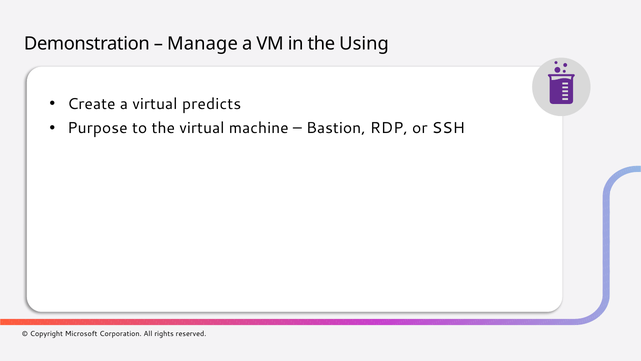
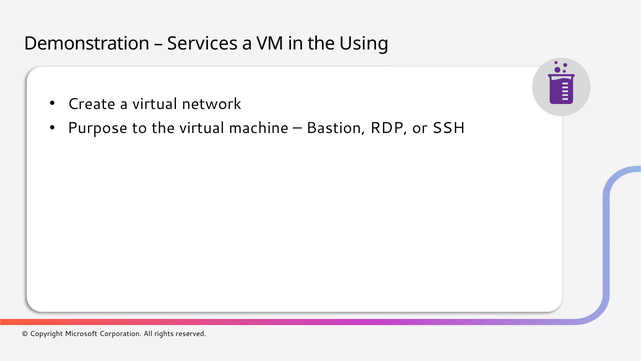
Manage: Manage -> Services (202, 44)
predicts: predicts -> network (212, 104)
